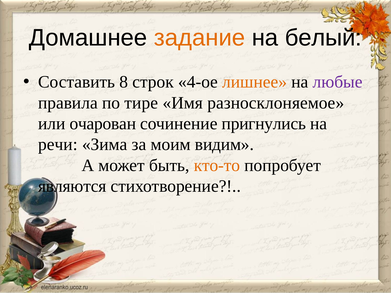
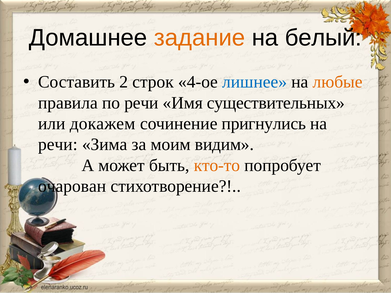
8: 8 -> 2 (124, 82)
лишнее colour: orange -> blue (255, 82)
любые colour: purple -> orange (338, 82)
по тире: тире -> речи (141, 103)
разносклоняемое: разносклоняемое -> существительных (276, 103)
очарован: очарован -> докажем (103, 124)
являются: являются -> очарован (72, 186)
